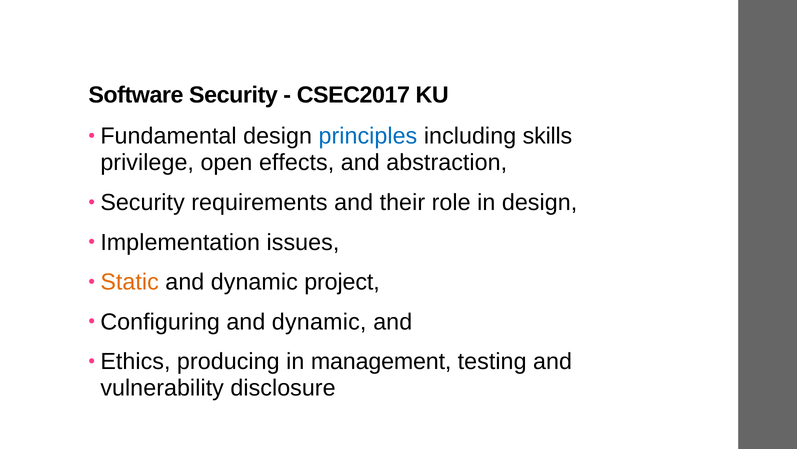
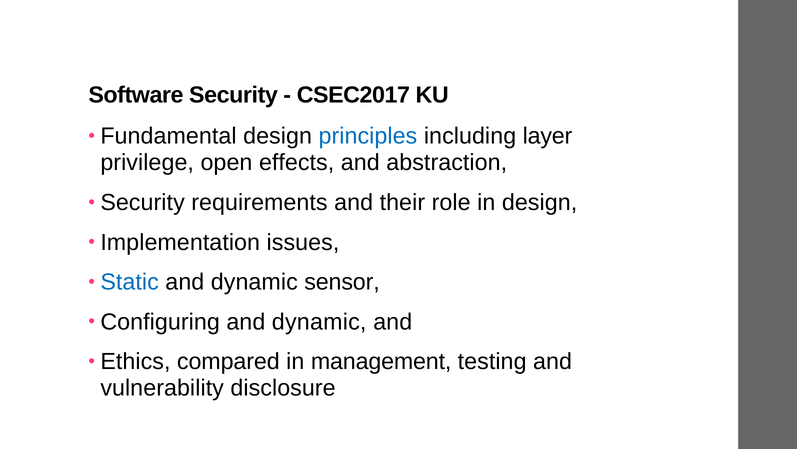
skills: skills -> layer (547, 136)
Static colour: orange -> blue (130, 282)
project: project -> sensor (342, 282)
producing: producing -> compared (228, 361)
